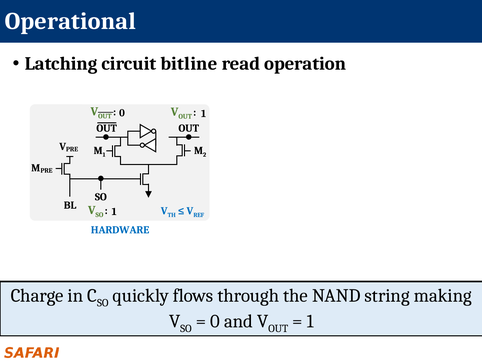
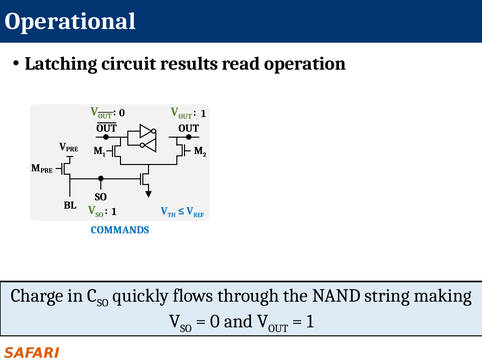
bitline: bitline -> results (189, 64)
HARDWARE: HARDWARE -> COMMANDS (120, 230)
